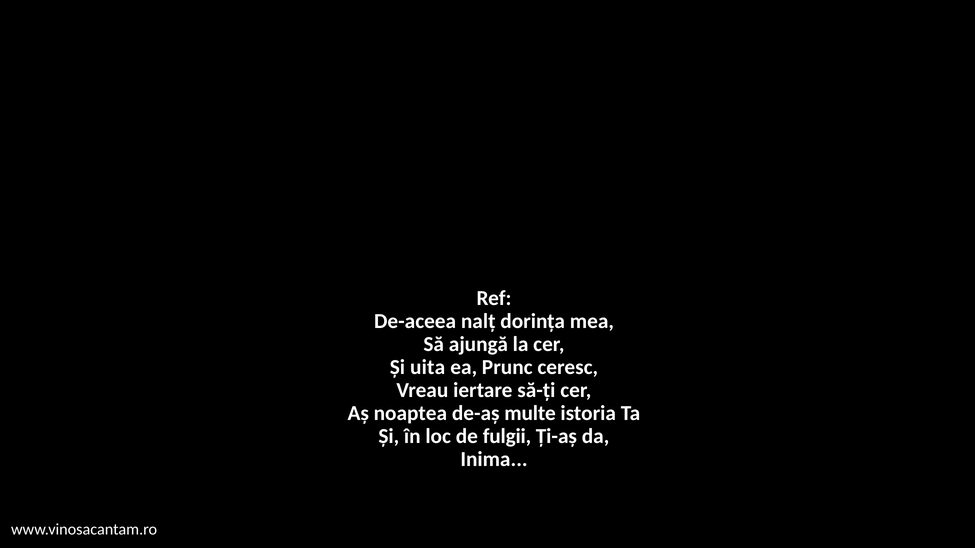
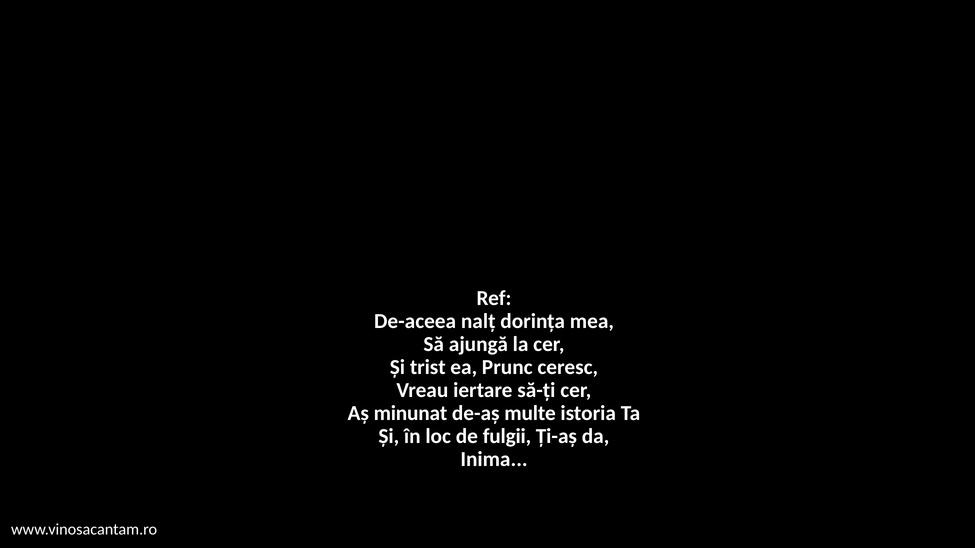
uita: uita -> trist (428, 367)
noaptea: noaptea -> minunat (410, 413)
